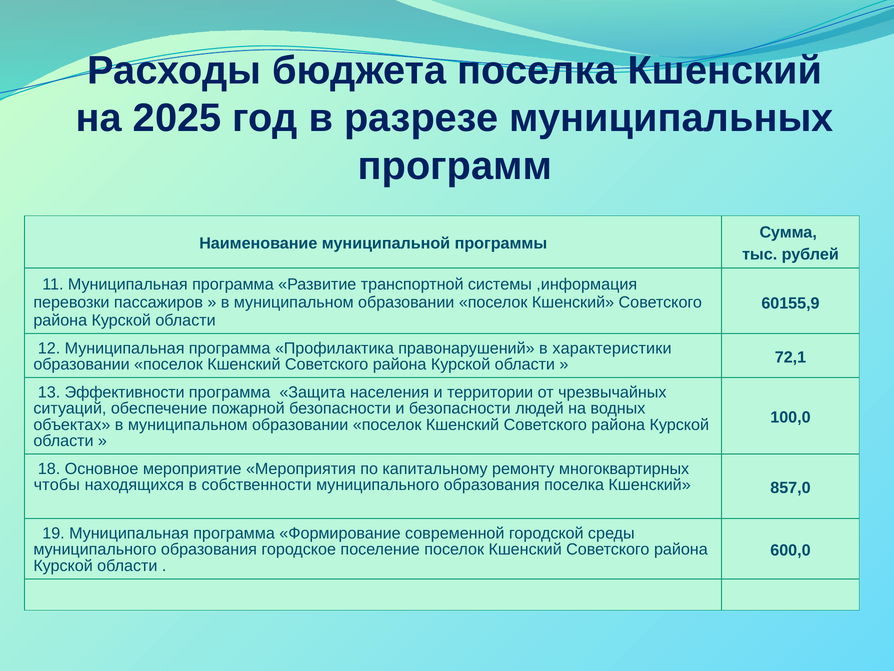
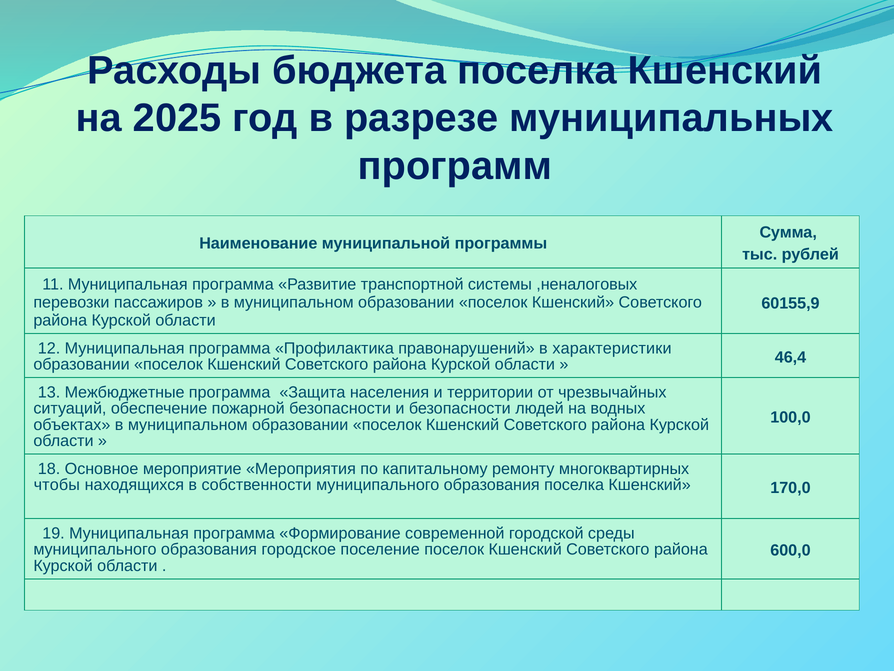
,информация: ,информация -> ,неналоговых (587, 284)
72,1: 72,1 -> 46,4 (790, 357)
Эффективности: Эффективности -> Межбюджетные (125, 392)
857,0: 857,0 -> 170,0 (790, 488)
